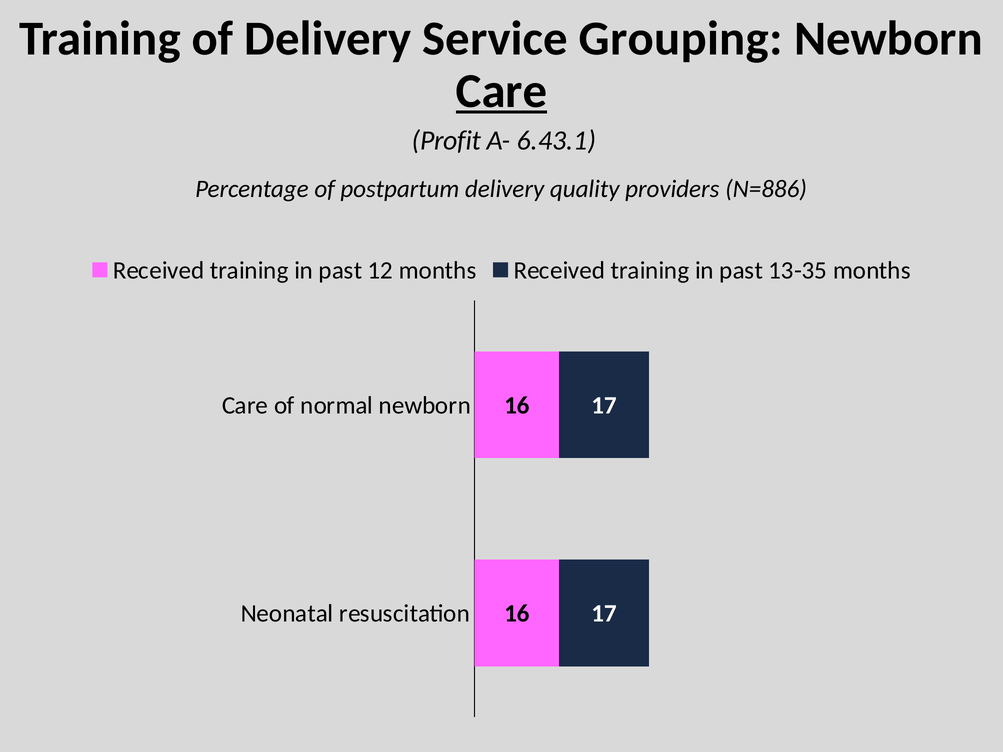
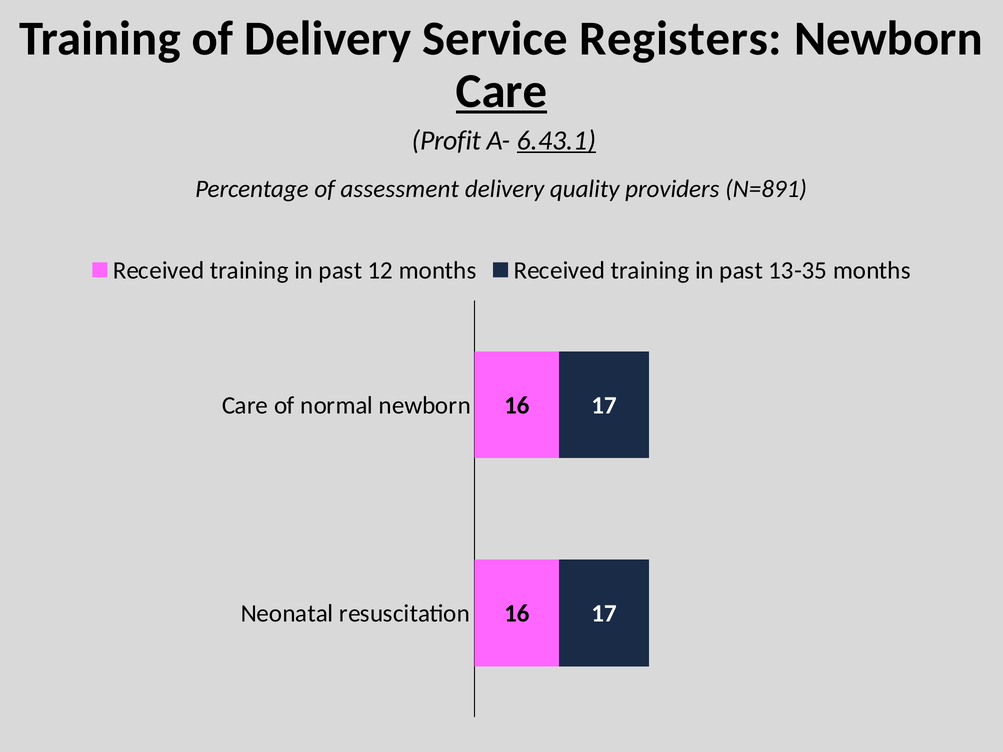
Grouping: Grouping -> Registers (681, 38)
6.43.1 underline: none -> present (556, 140)
postpartum: postpartum -> assessment (400, 189)
N=886: N=886 -> N=891 (766, 189)
